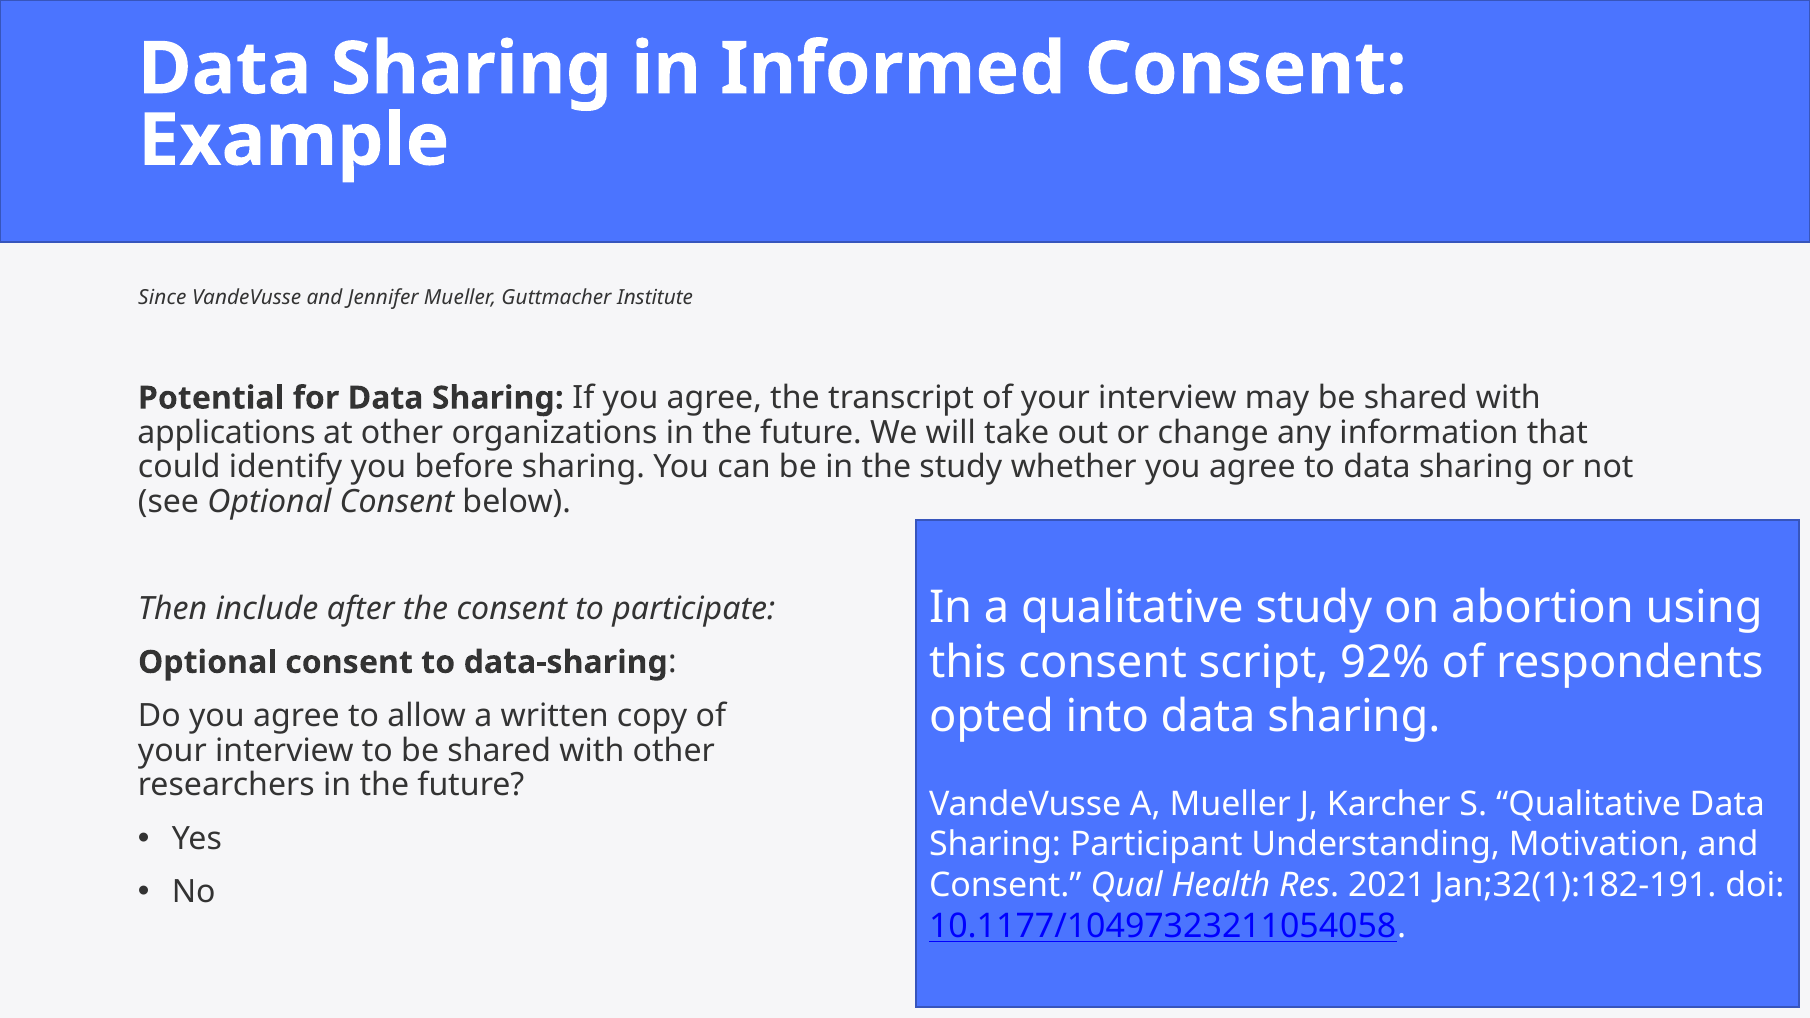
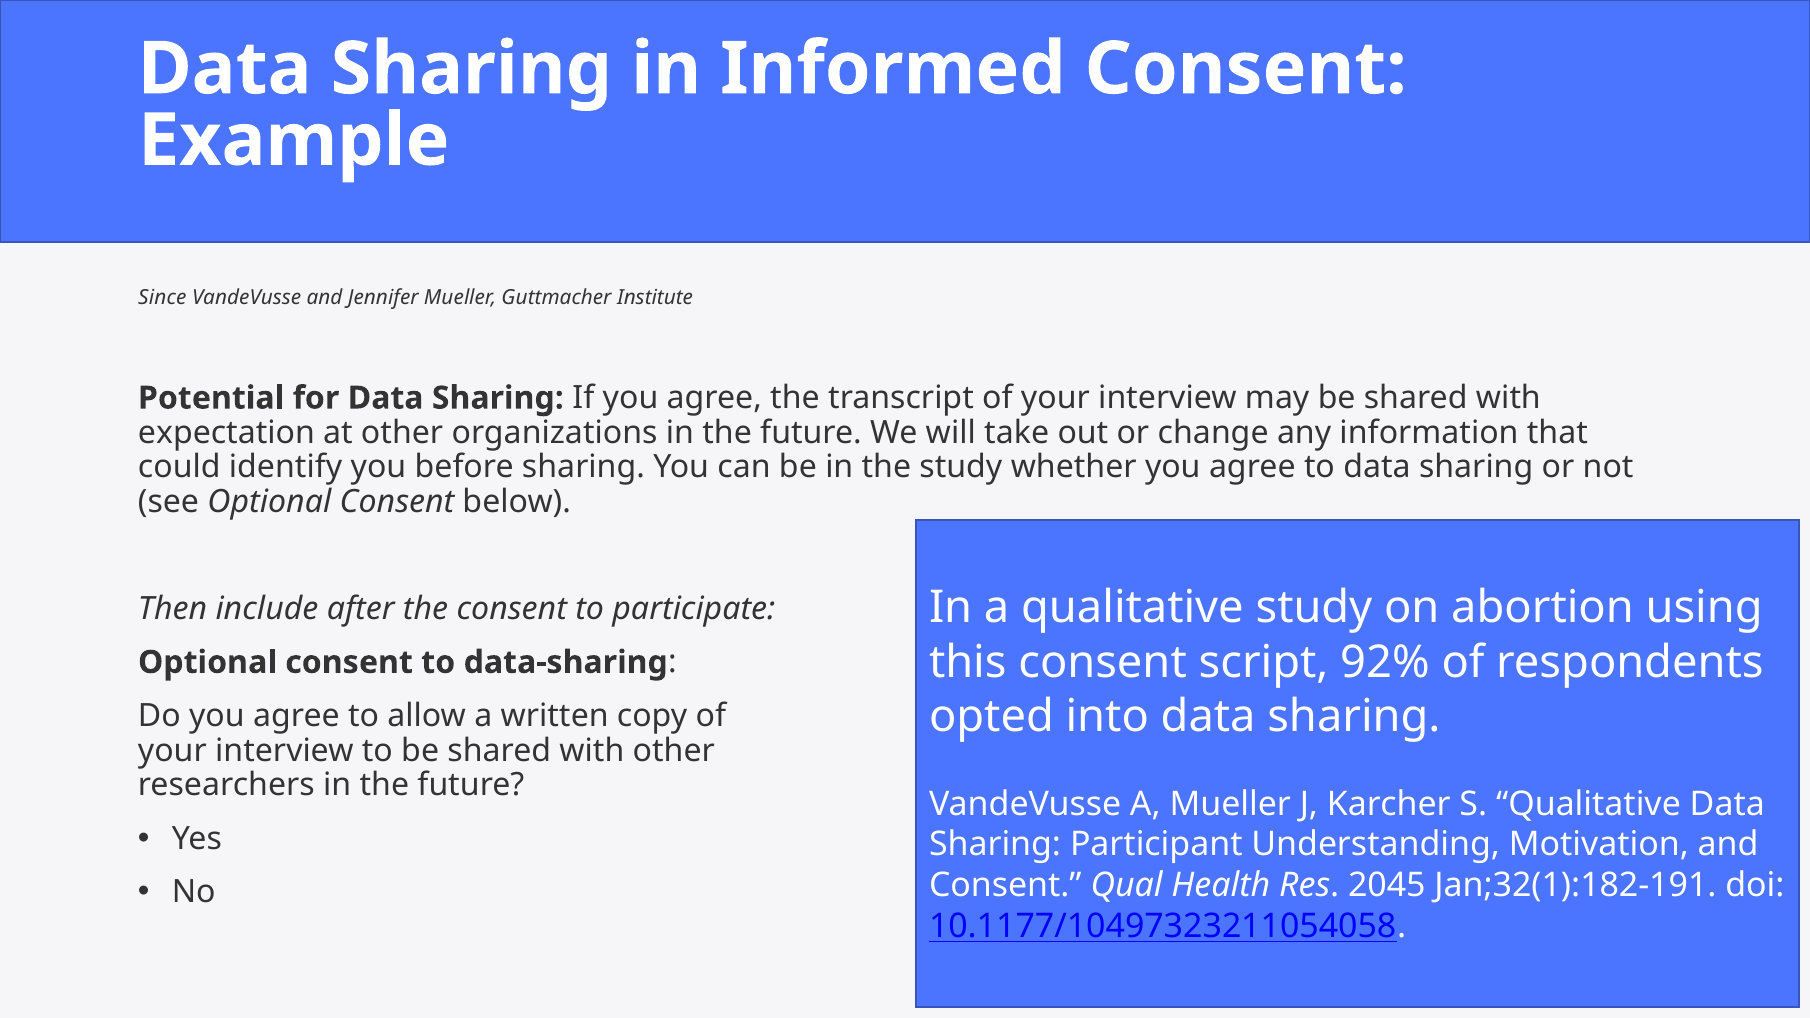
applications: applications -> expectation (226, 433)
2021: 2021 -> 2045 (1387, 885)
